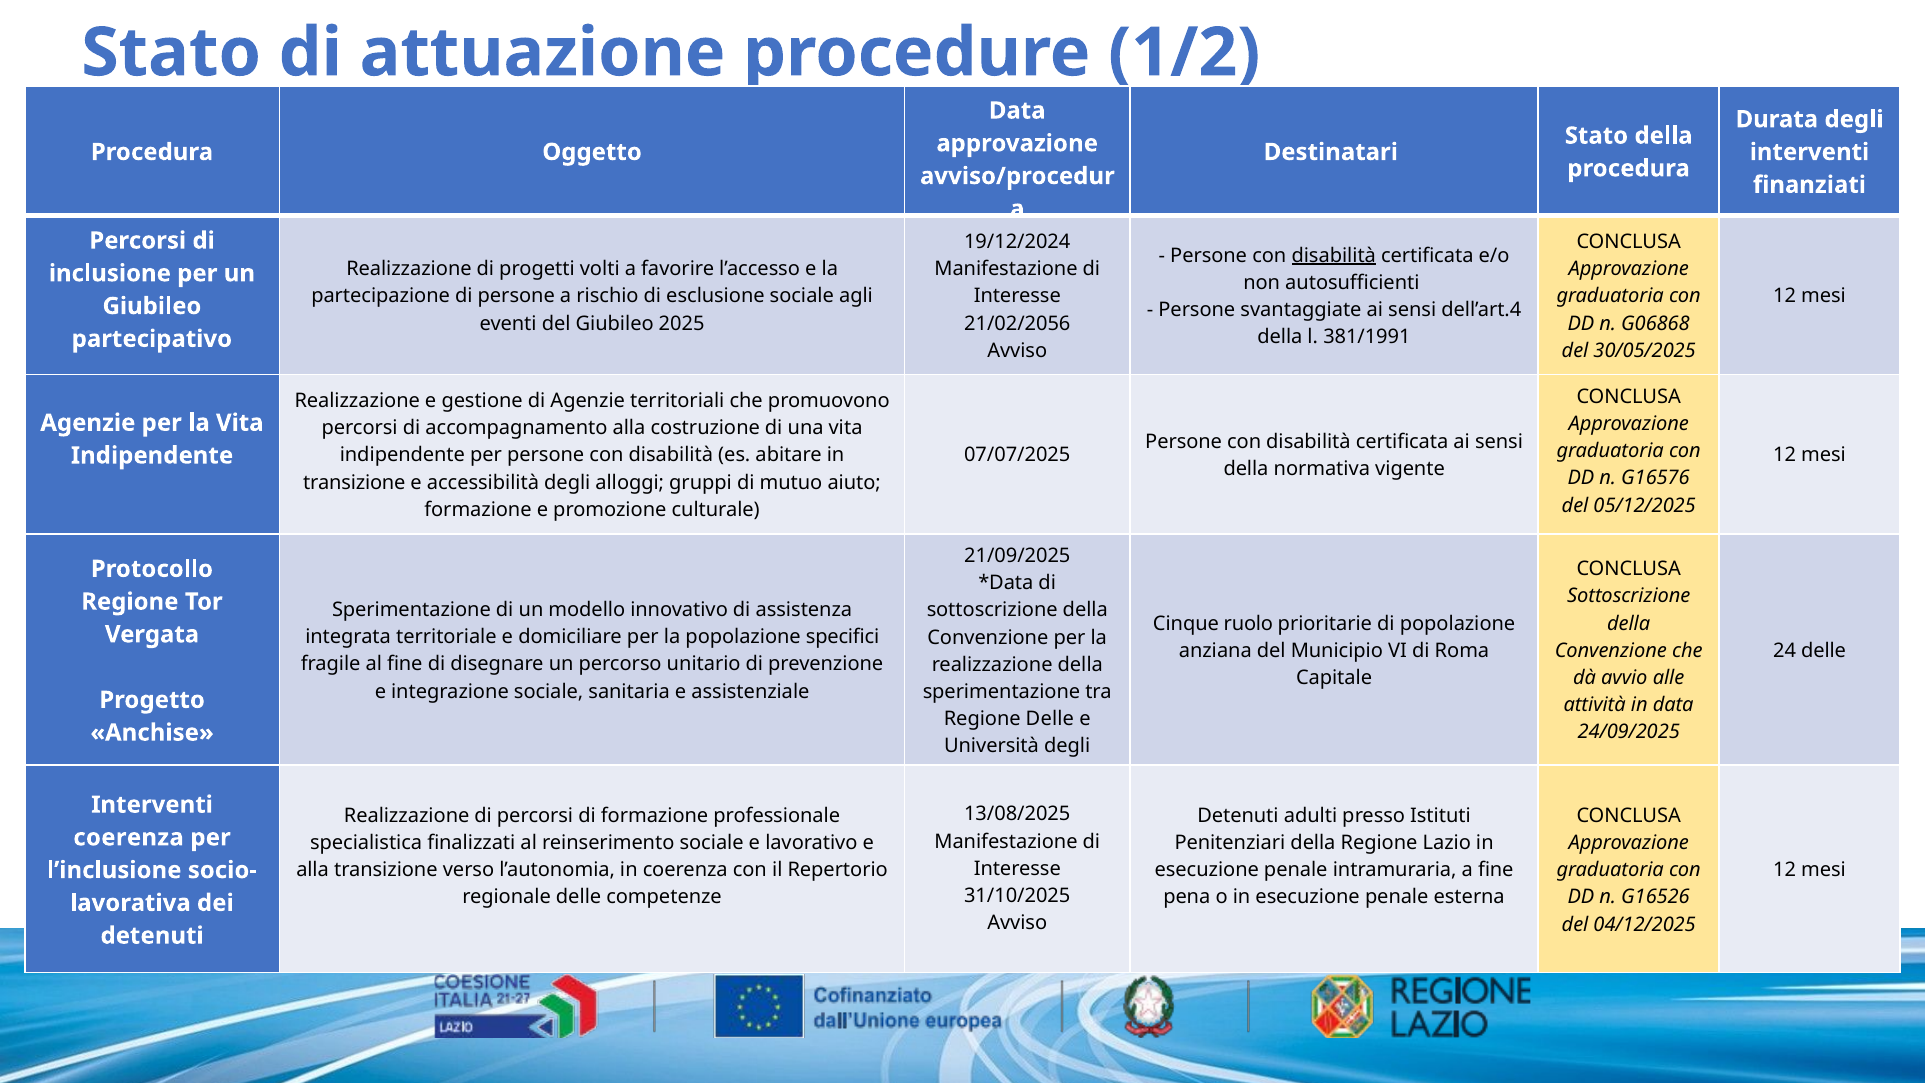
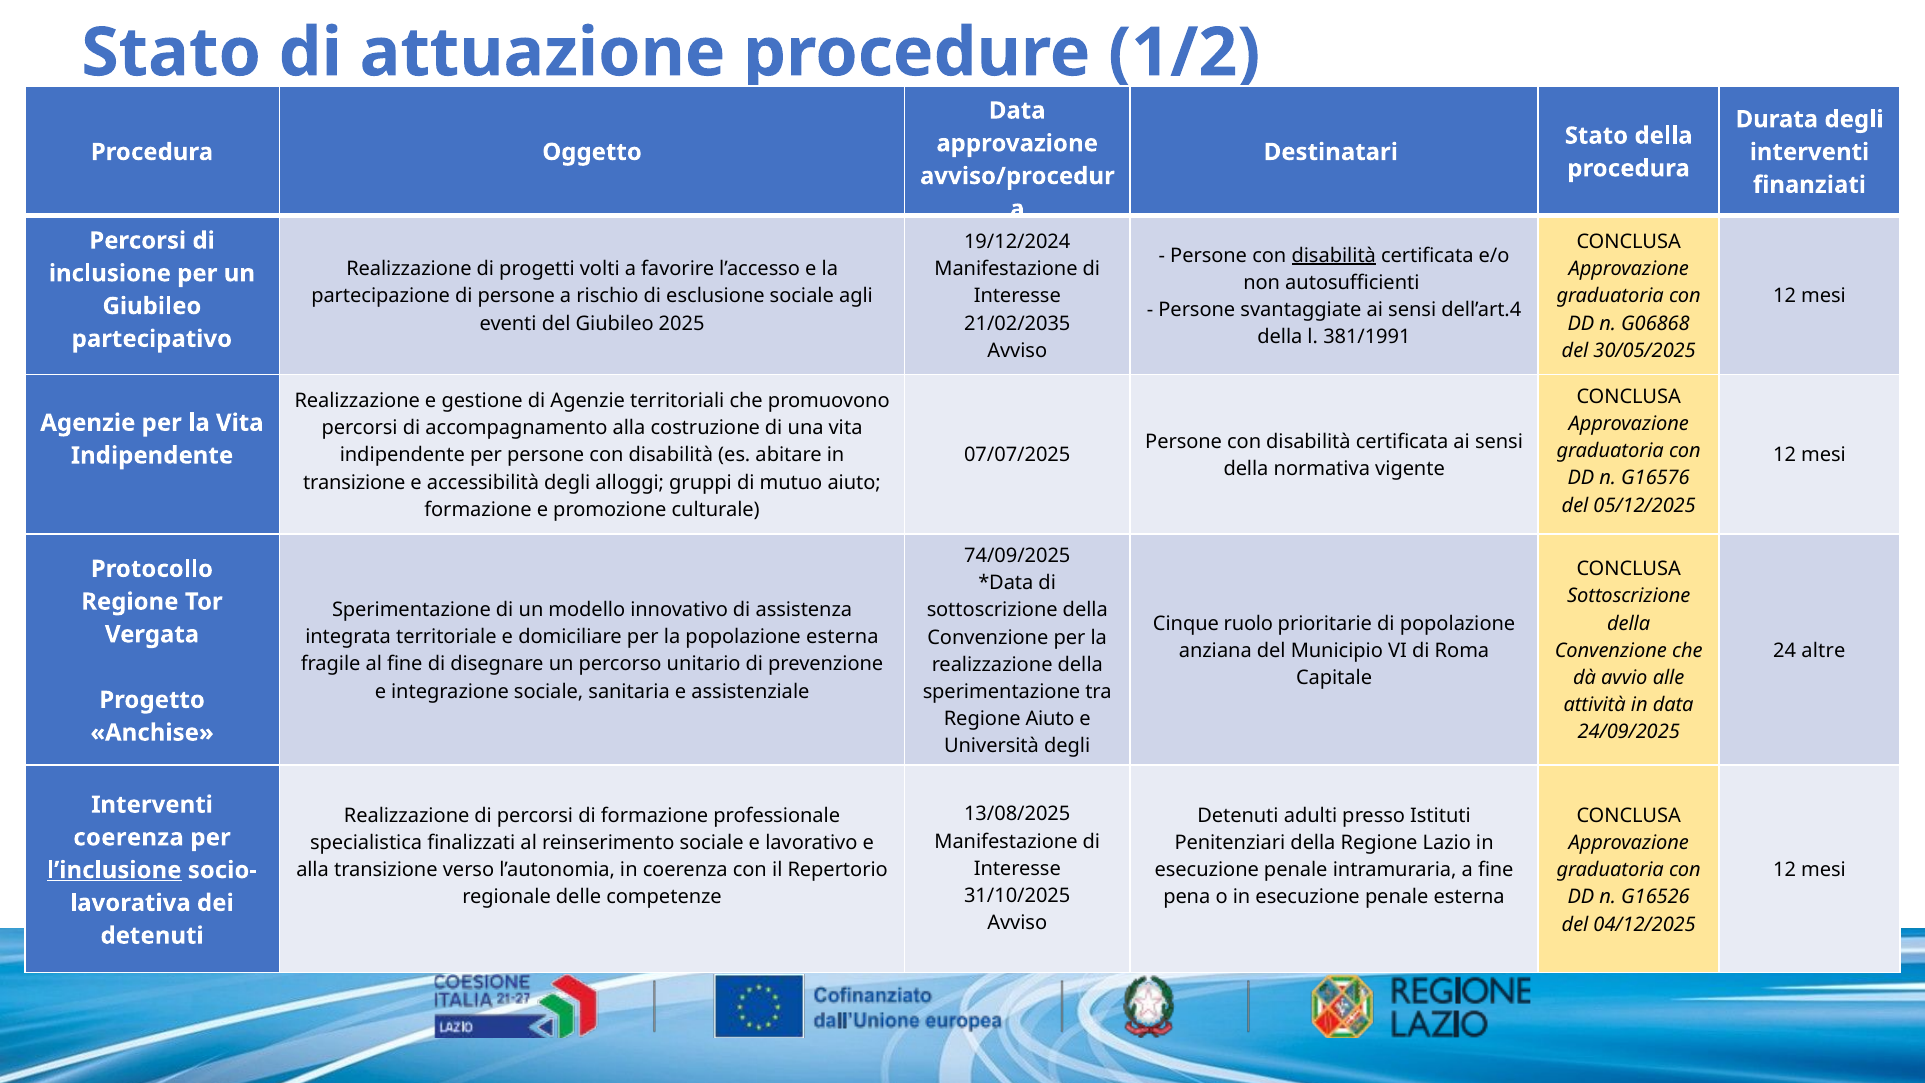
21/02/2056: 21/02/2056 -> 21/02/2035 (1017, 324)
21/09/2025: 21/09/2025 -> 74/09/2025 (1017, 556)
popolazione specifici: specifici -> esterna (842, 637)
24 delle: delle -> altre (1823, 651)
Regione Delle: Delle -> Aiuto (1050, 719)
l’inclusione underline: none -> present (114, 870)
